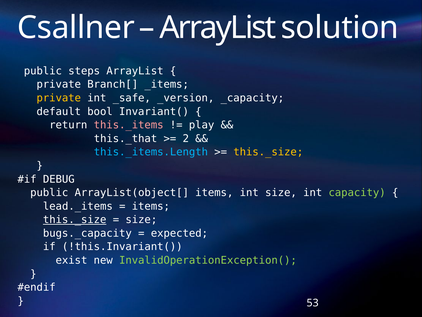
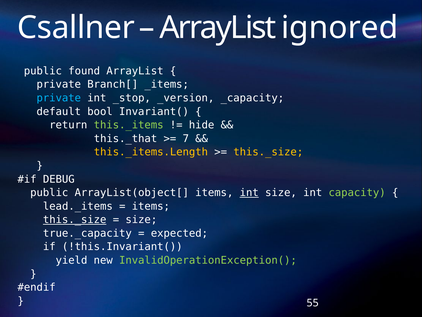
solution: solution -> ignored (340, 28)
steps: steps -> found (84, 71)
private colour: yellow -> light blue (59, 98)
_safe: _safe -> _stop (132, 98)
this._items colour: pink -> light green (129, 125)
play: play -> hide (202, 125)
2: 2 -> 7 (186, 138)
this._items.Length colour: light blue -> yellow (151, 152)
int underline: none -> present (249, 192)
bugs._capacity: bugs._capacity -> true._capacity (87, 233)
exist: exist -> yield (71, 260)
53: 53 -> 55 (313, 303)
